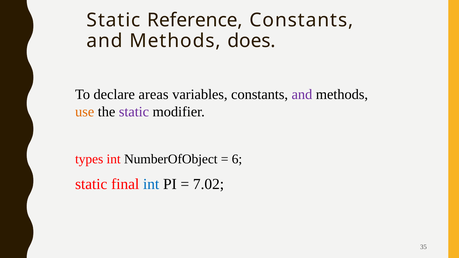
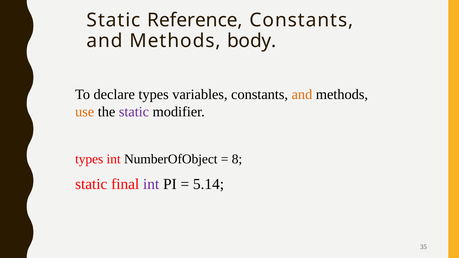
does: does -> body (252, 41)
declare areas: areas -> types (154, 94)
and colour: purple -> orange (302, 94)
6: 6 -> 8 (237, 159)
int colour: blue -> purple (151, 184)
7.02: 7.02 -> 5.14 (209, 184)
